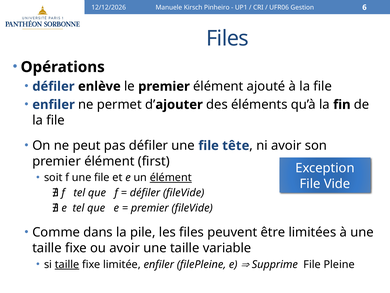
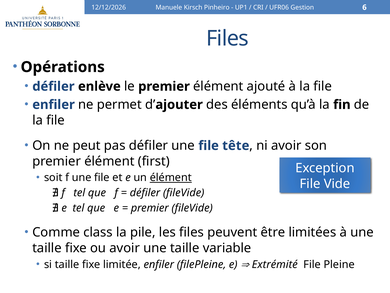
dans: dans -> class (98, 232)
taille underline: present -> none (67, 264)
Supprime: Supprime -> Extrémité (275, 264)
